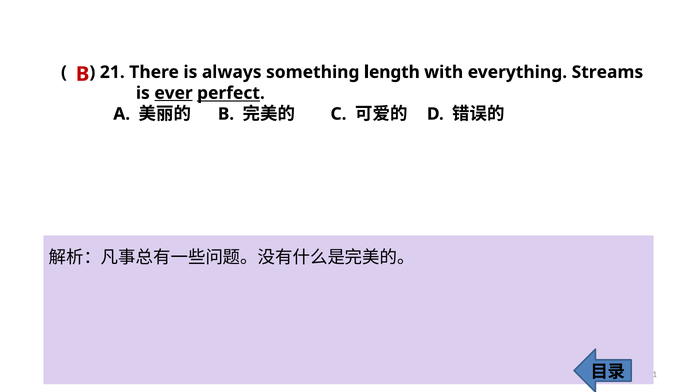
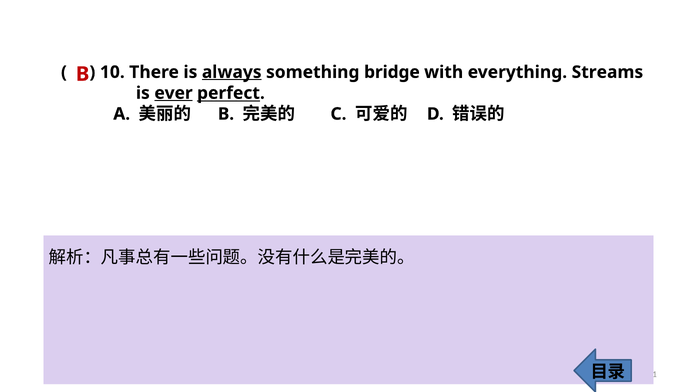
21: 21 -> 10 (112, 72)
always underline: none -> present (232, 72)
length: length -> bridge (392, 72)
